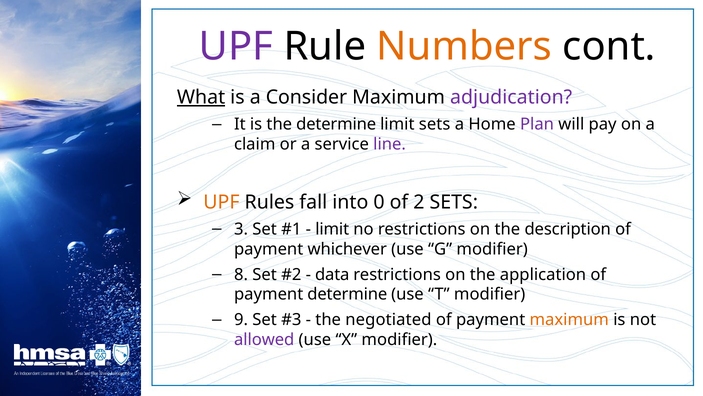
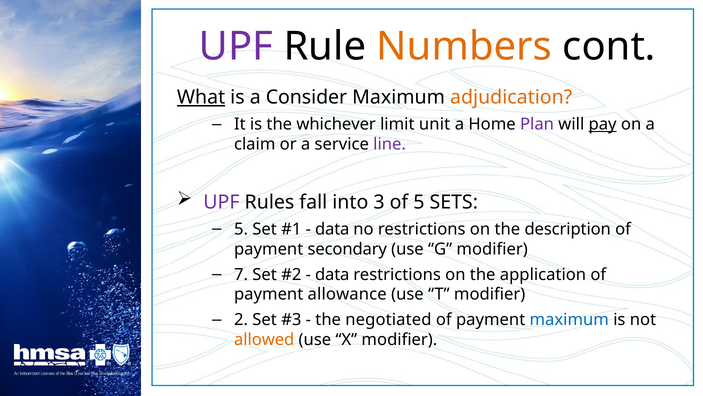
adjudication colour: purple -> orange (511, 97)
the determine: determine -> whichever (336, 124)
limit sets: sets -> unit (435, 124)
pay underline: none -> present (603, 124)
UPF colour: orange -> purple (221, 202)
0: 0 -> 3 (379, 202)
of 2: 2 -> 5 (419, 202)
3: 3 -> 5 (241, 229)
limit: limit -> data (332, 229)
whichever: whichever -> secondary (347, 249)
8: 8 -> 7 (241, 274)
payment determine: determine -> allowance (347, 294)
9: 9 -> 2 (241, 320)
maximum colour: orange -> blue (569, 320)
allowed colour: purple -> orange (264, 339)
